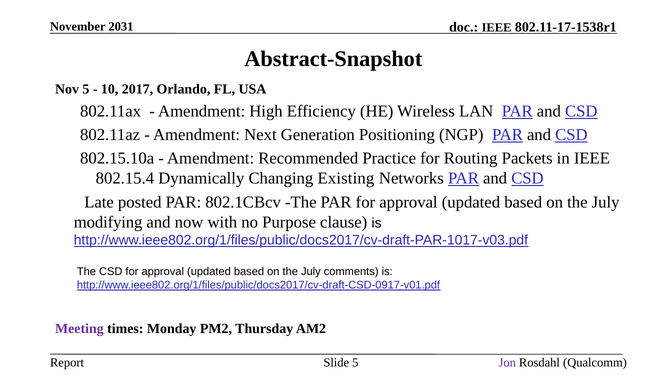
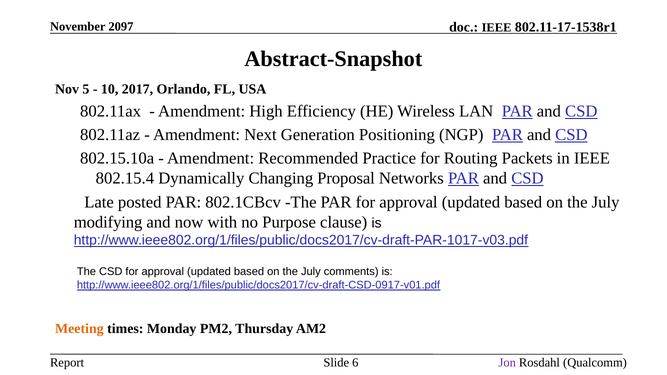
2031: 2031 -> 2097 (121, 27)
Existing: Existing -> Proposal (346, 178)
Meeting colour: purple -> orange (79, 329)
Slide 5: 5 -> 6 (355, 363)
